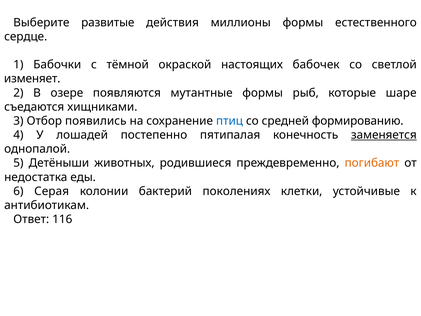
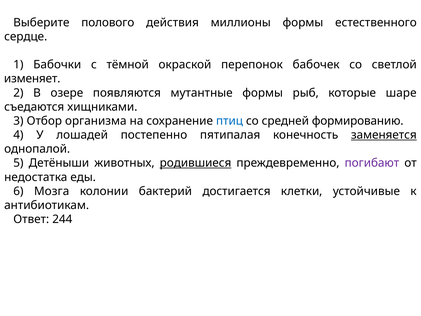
развитые: развитые -> полового (108, 23)
настоящих: настоящих -> перепонок (252, 65)
появились: появились -> организма (96, 121)
родившиеся underline: none -> present (196, 163)
погибают colour: orange -> purple (372, 163)
Серая: Серая -> Мозга (52, 191)
поколениях: поколениях -> достигается (237, 191)
116: 116 -> 244 (62, 219)
